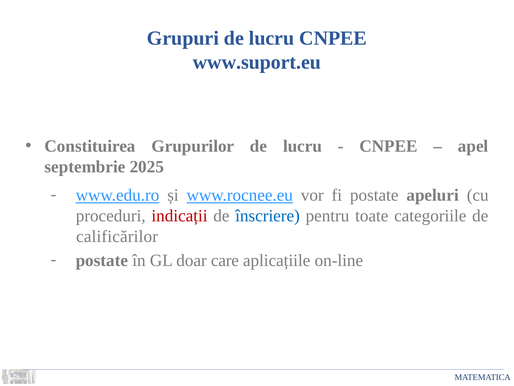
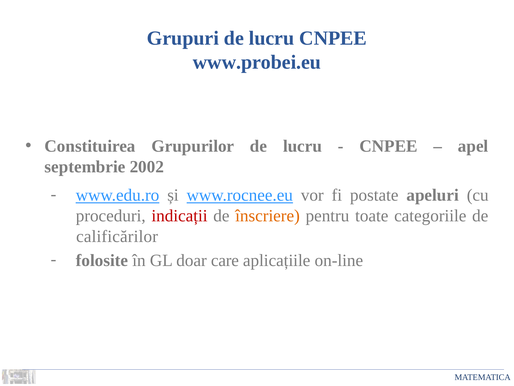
www.suport.eu: www.suport.eu -> www.probei.eu (257, 62)
2025: 2025 -> 2002 (147, 167)
înscriere colour: blue -> orange (268, 215)
postate: postate -> folosite (102, 260)
